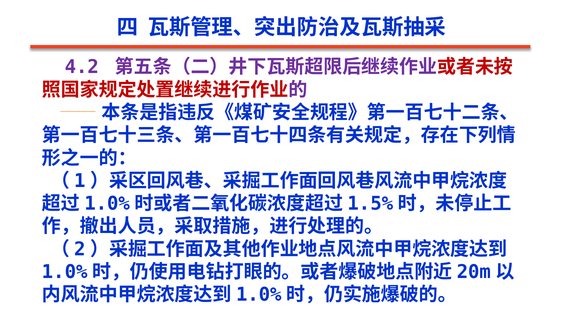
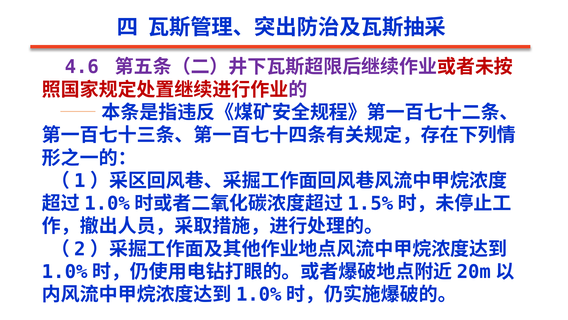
4.2: 4.2 -> 4.6 (82, 67)
